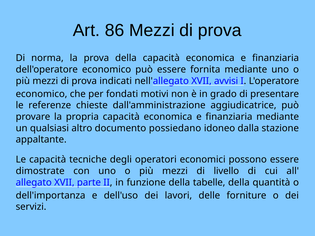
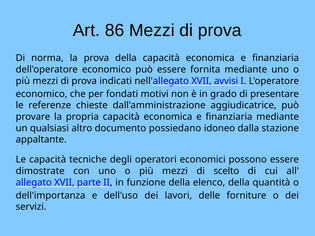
livello: livello -> scelto (226, 171)
tabelle: tabelle -> elenco (209, 183)
